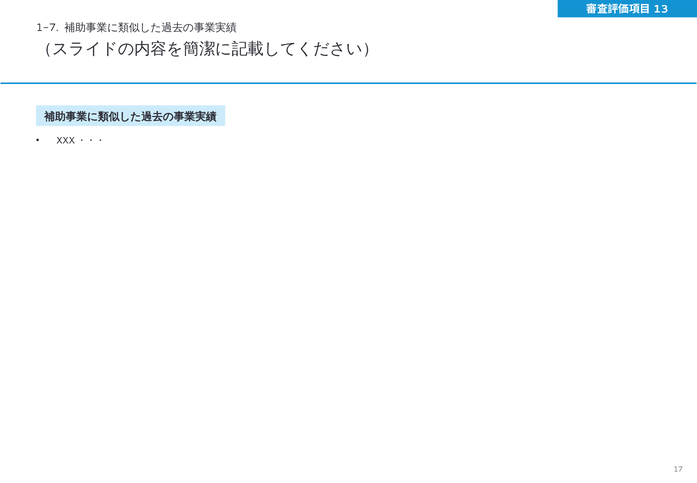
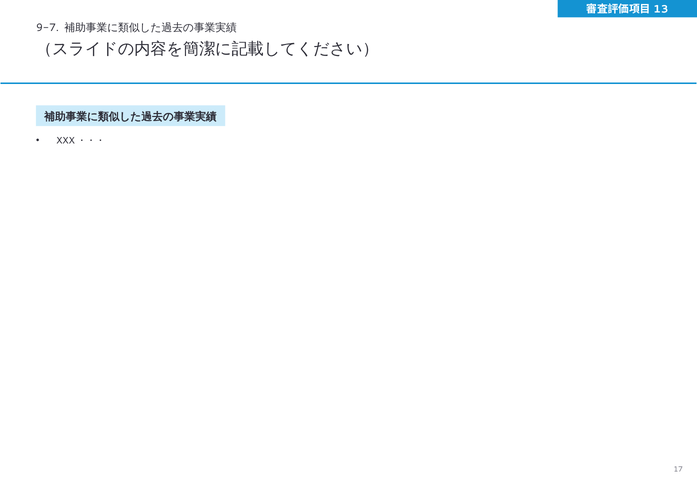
1-7: 1-7 -> 9-7 (47, 28)
